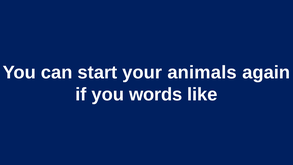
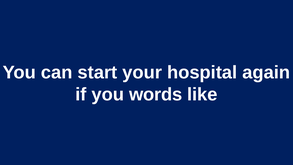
animals: animals -> hospital (202, 72)
